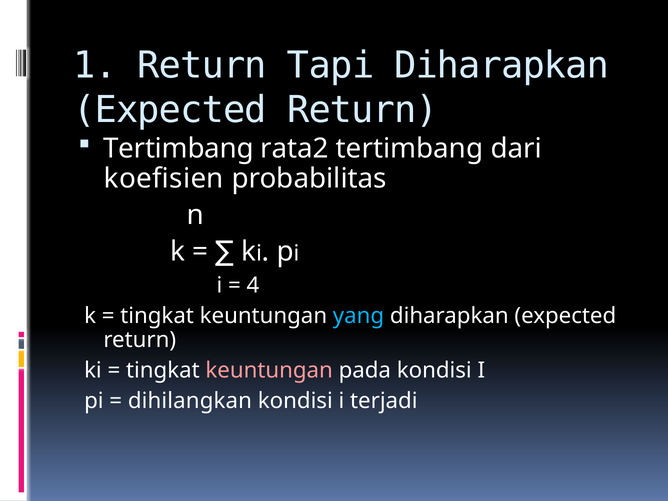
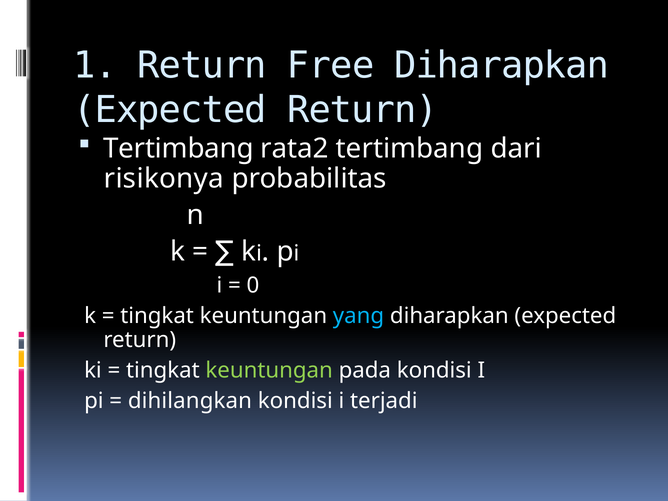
Tapi: Tapi -> Free (331, 66)
koefisien: koefisien -> risikonya (164, 178)
4: 4 -> 0 (253, 285)
keuntungan colour: pink -> light green (269, 370)
